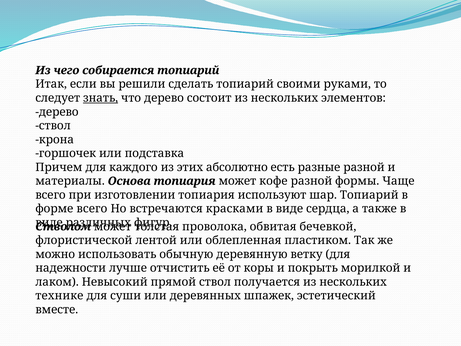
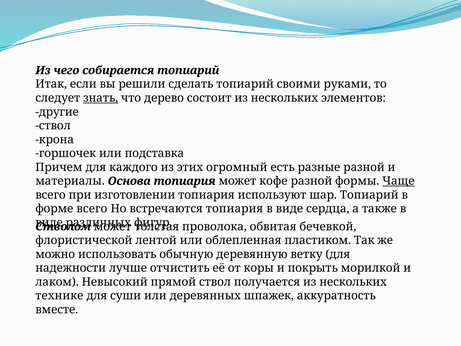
дерево: дерево -> другие (57, 112)
абсолютно: абсолютно -> огромный (237, 167)
Чаще underline: none -> present (398, 181)
встречаются красками: красками -> топиария (234, 209)
эстетический: эстетический -> аккуратность (336, 296)
